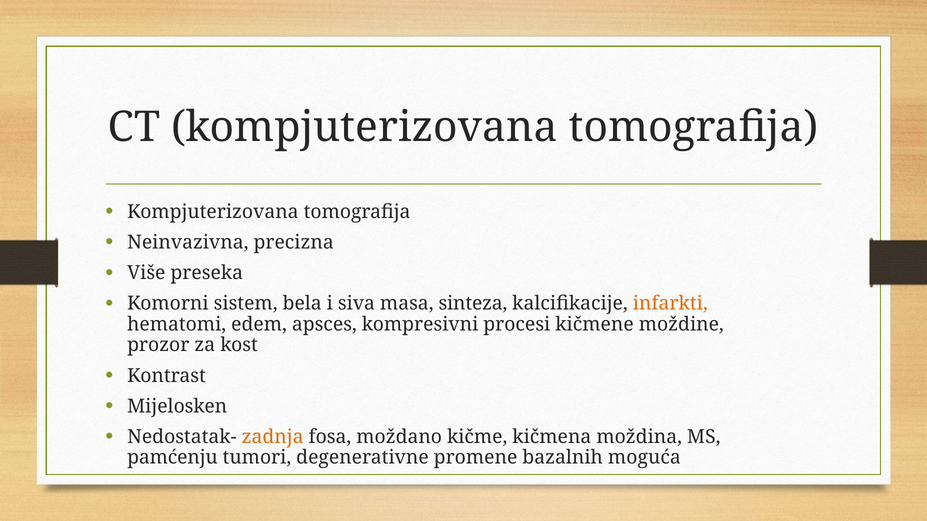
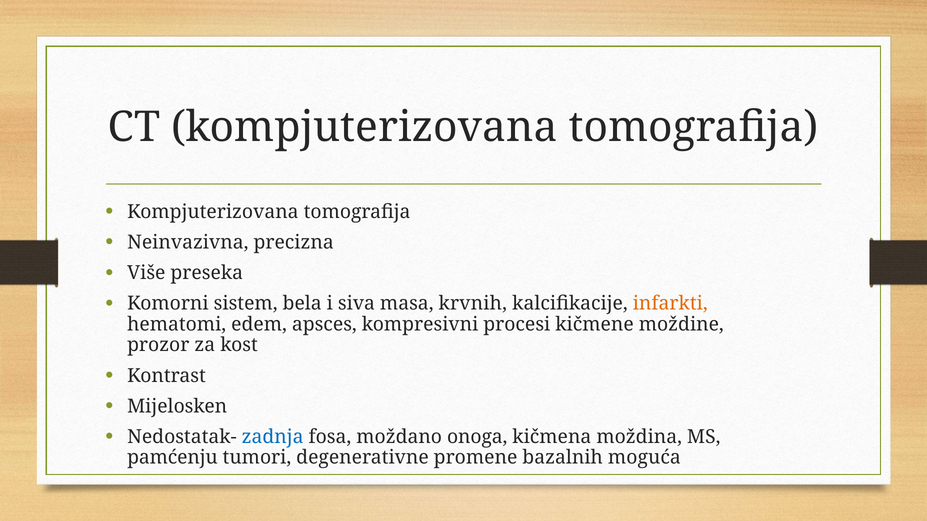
sinteza: sinteza -> krvnih (473, 304)
zadnja colour: orange -> blue (273, 437)
kičme: kičme -> onoga (477, 437)
